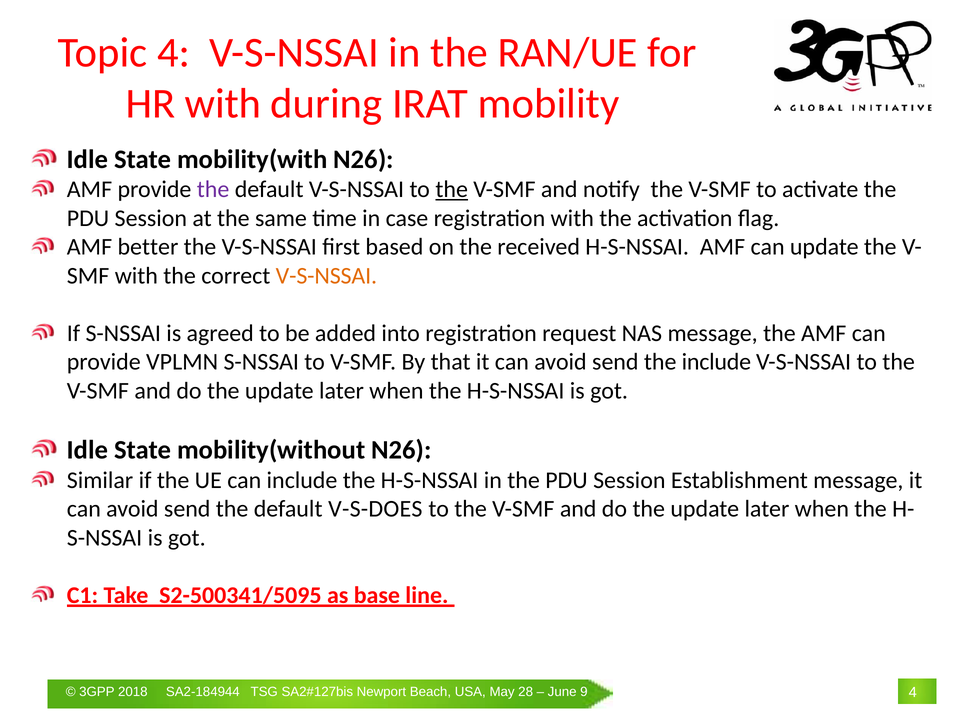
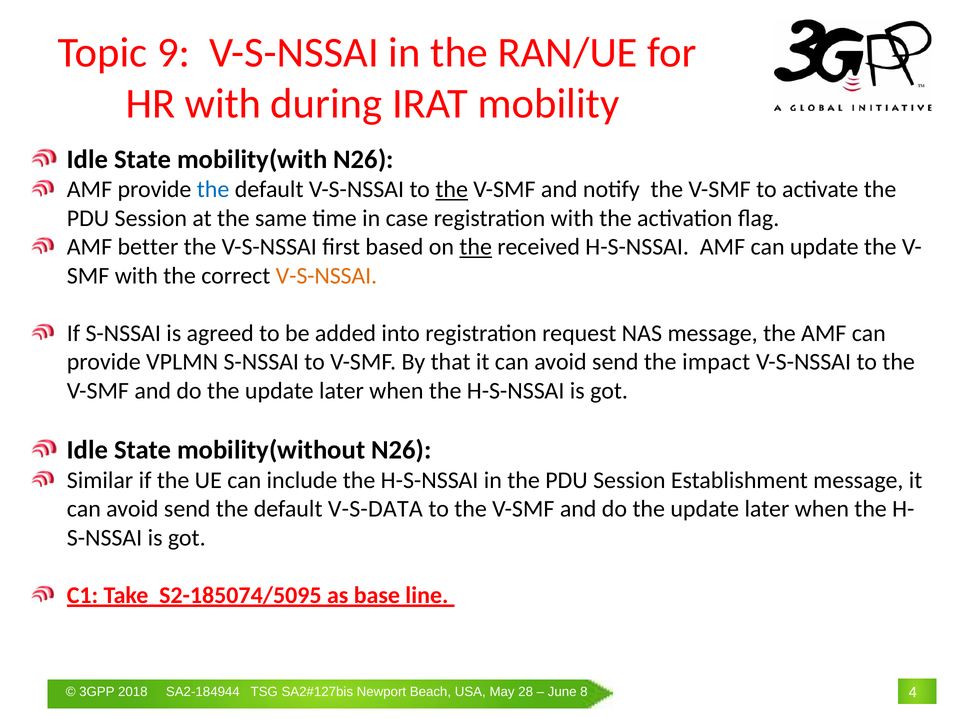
Topic 4: 4 -> 9 (174, 53)
the colour: purple -> blue (213, 190)
the underline: none -> present (476, 247)
the include: include -> impact (716, 362)
V-S-DOES: V-S-DOES -> V-S-DATA (375, 509)
S2-500341/5095: S2-500341/5095 -> S2-185074/5095 (240, 596)
9: 9 -> 8 (584, 692)
